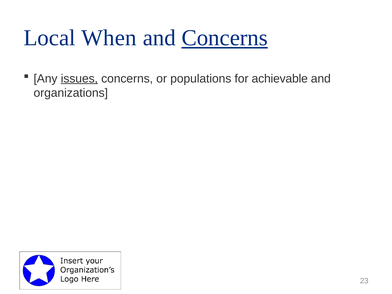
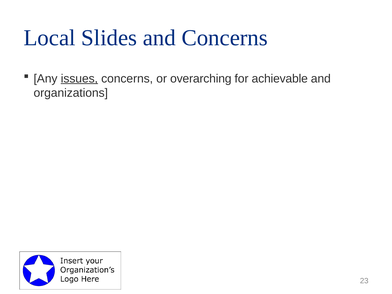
When: When -> Slides (109, 38)
Concerns underline: present -> none (225, 38)
populations: populations -> overarching (201, 79)
